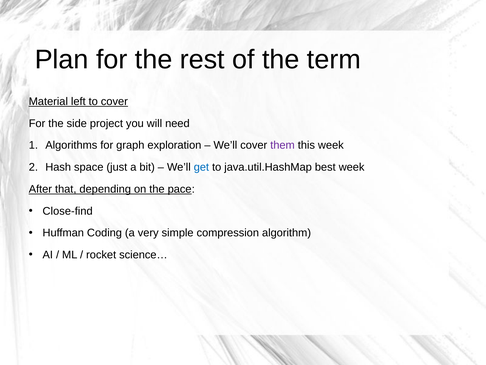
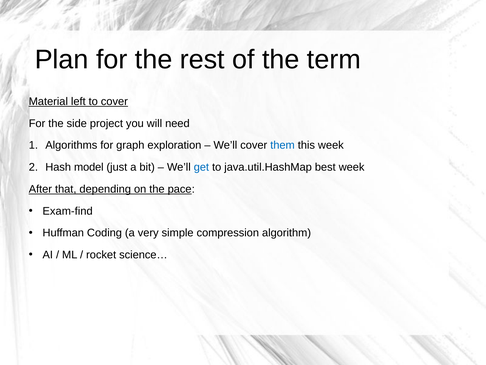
them colour: purple -> blue (283, 145)
space: space -> model (89, 167)
Close-find: Close-find -> Exam-find (68, 211)
